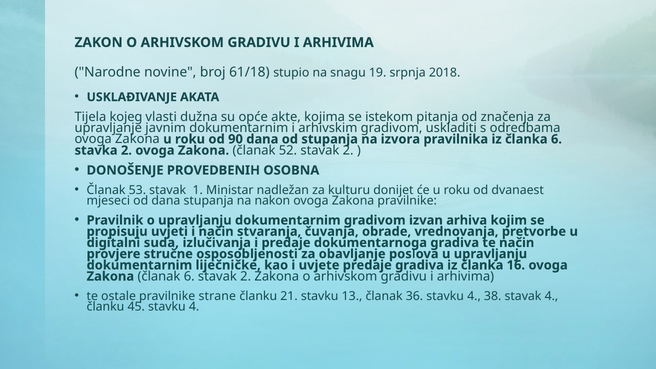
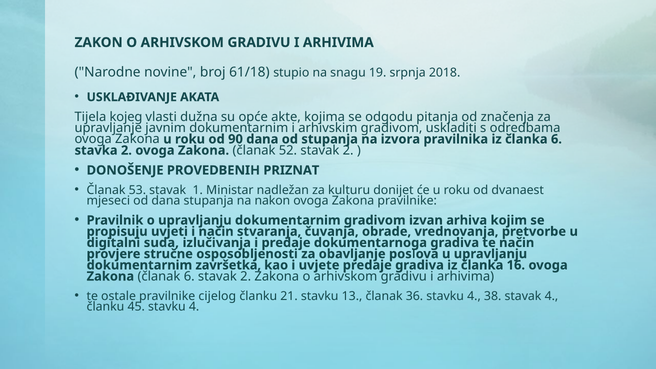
istekom: istekom -> odgodu (389, 117)
OSOBNA: OSOBNA -> PRIZNAT (291, 170)
liječničke: liječničke -> završetka (228, 265)
strane: strane -> cijelog (217, 296)
